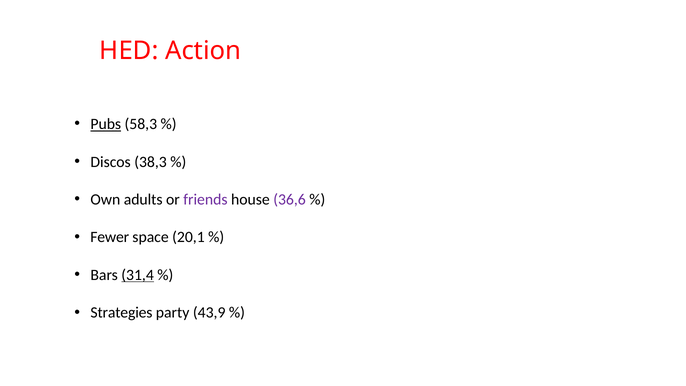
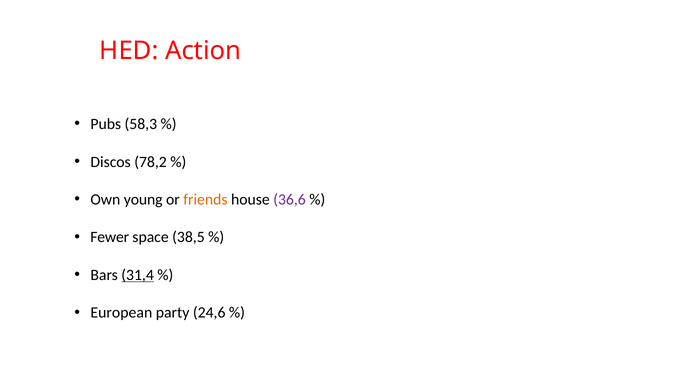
Pubs underline: present -> none (106, 124)
38,3: 38,3 -> 78,2 (151, 162)
adults: adults -> young (143, 199)
friends colour: purple -> orange (205, 199)
20,1: 20,1 -> 38,5 (188, 237)
Strategies: Strategies -> European (121, 313)
43,9: 43,9 -> 24,6 (209, 313)
